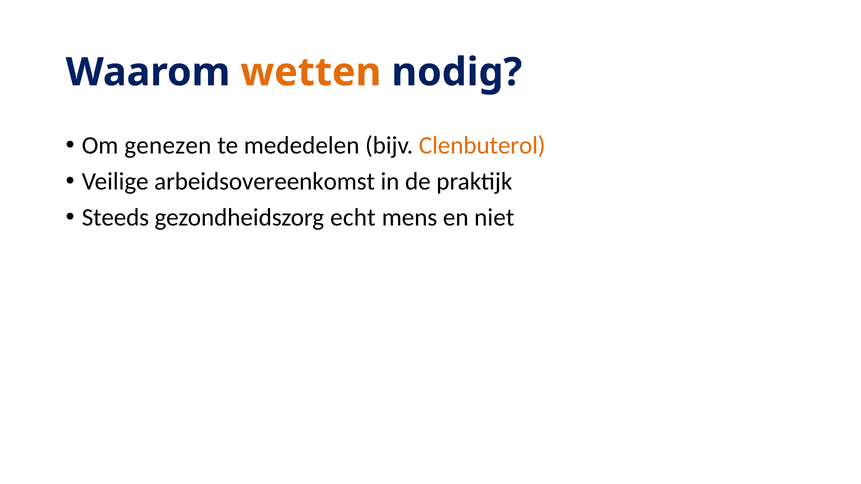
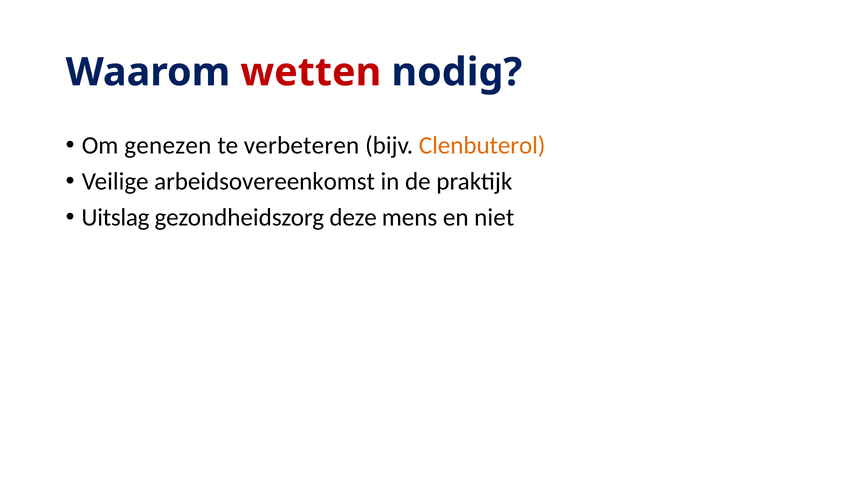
wetten colour: orange -> red (311, 72)
mededelen: mededelen -> verbeteren (302, 146)
Steeds: Steeds -> Uitslag (115, 218)
echt: echt -> deze (353, 218)
